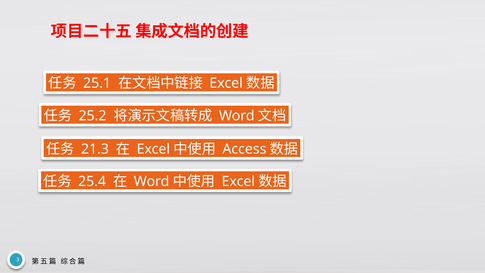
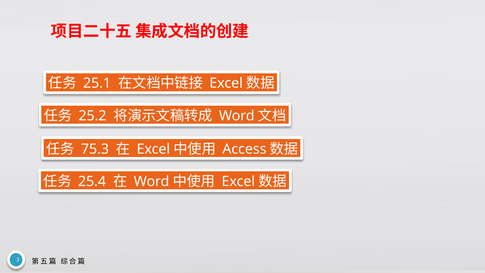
21.3: 21.3 -> 75.3 (95, 149)
